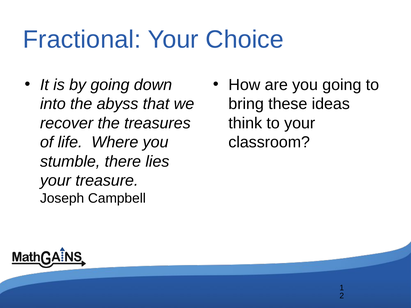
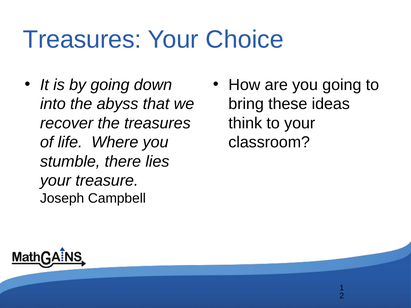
Fractional: Fractional -> Treasures (82, 40)
